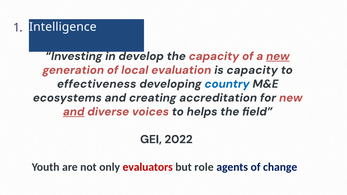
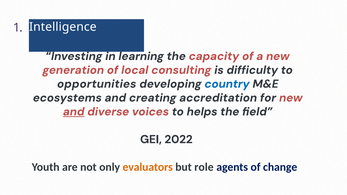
develop: develop -> learning (141, 56)
new underline: present -> none (278, 56)
evaluation: evaluation -> consulting (181, 70)
is capacity: capacity -> difficulty (252, 70)
effectiveness: effectiveness -> opportunities (97, 84)
evaluators colour: red -> orange (148, 167)
